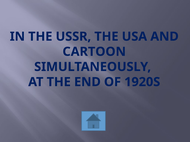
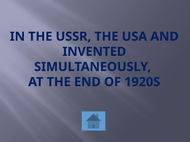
CARTOON: CARTOON -> INVENTED (94, 52)
